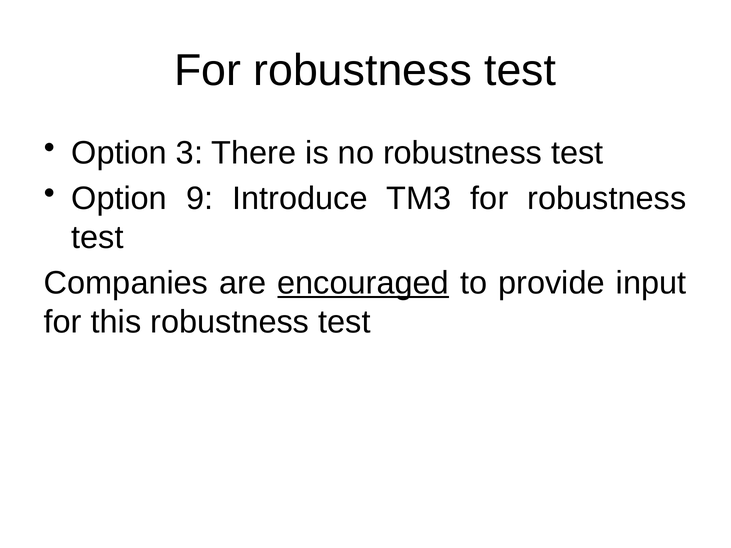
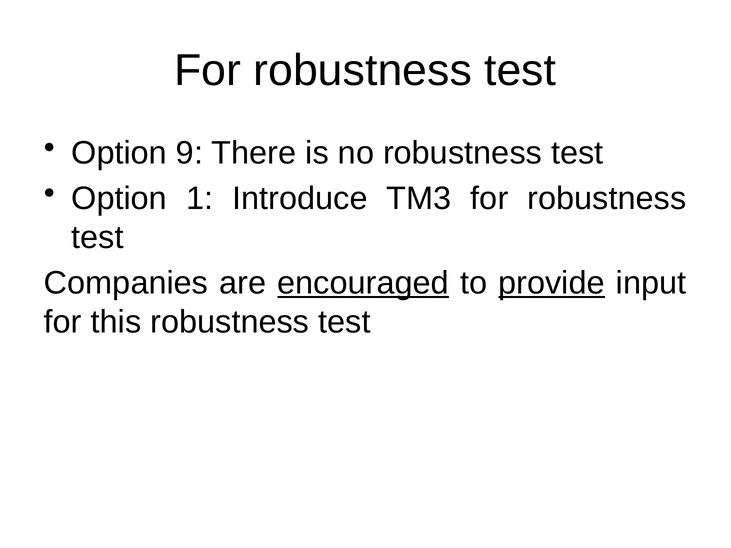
3: 3 -> 9 (190, 153)
9: 9 -> 1 (200, 199)
provide underline: none -> present (552, 283)
